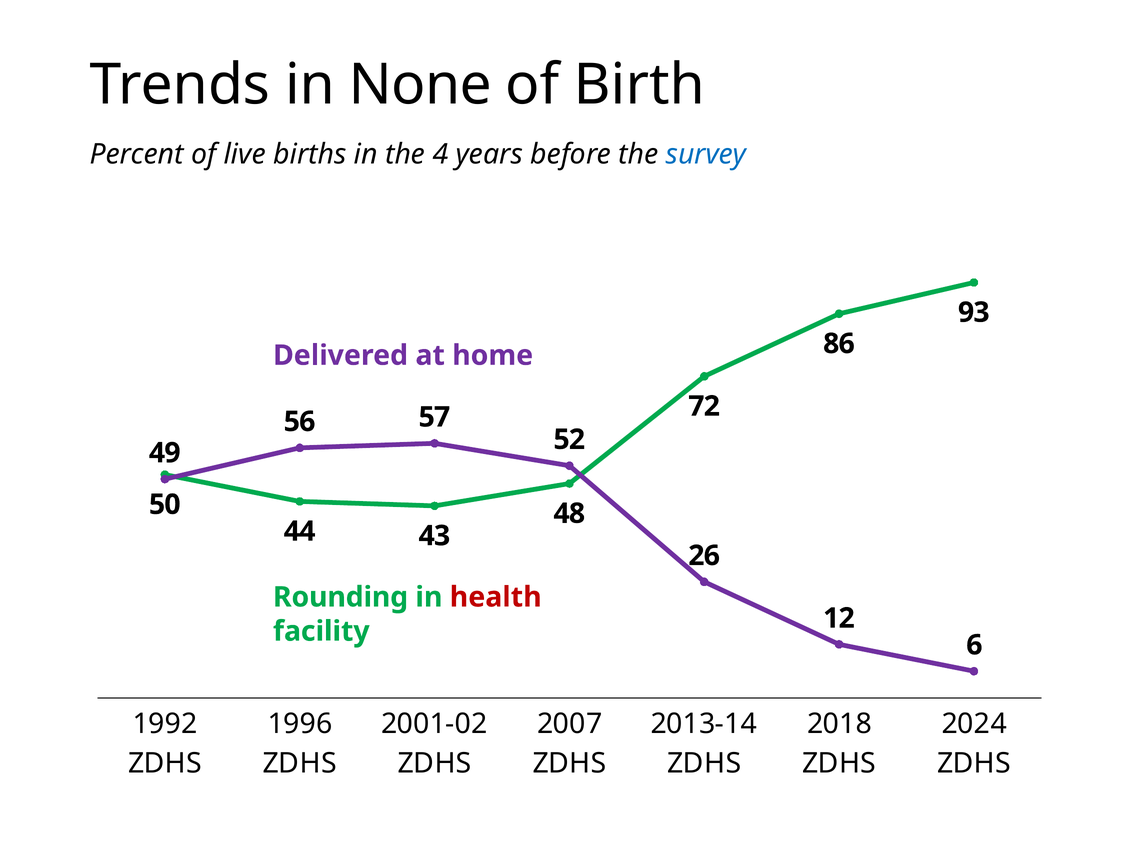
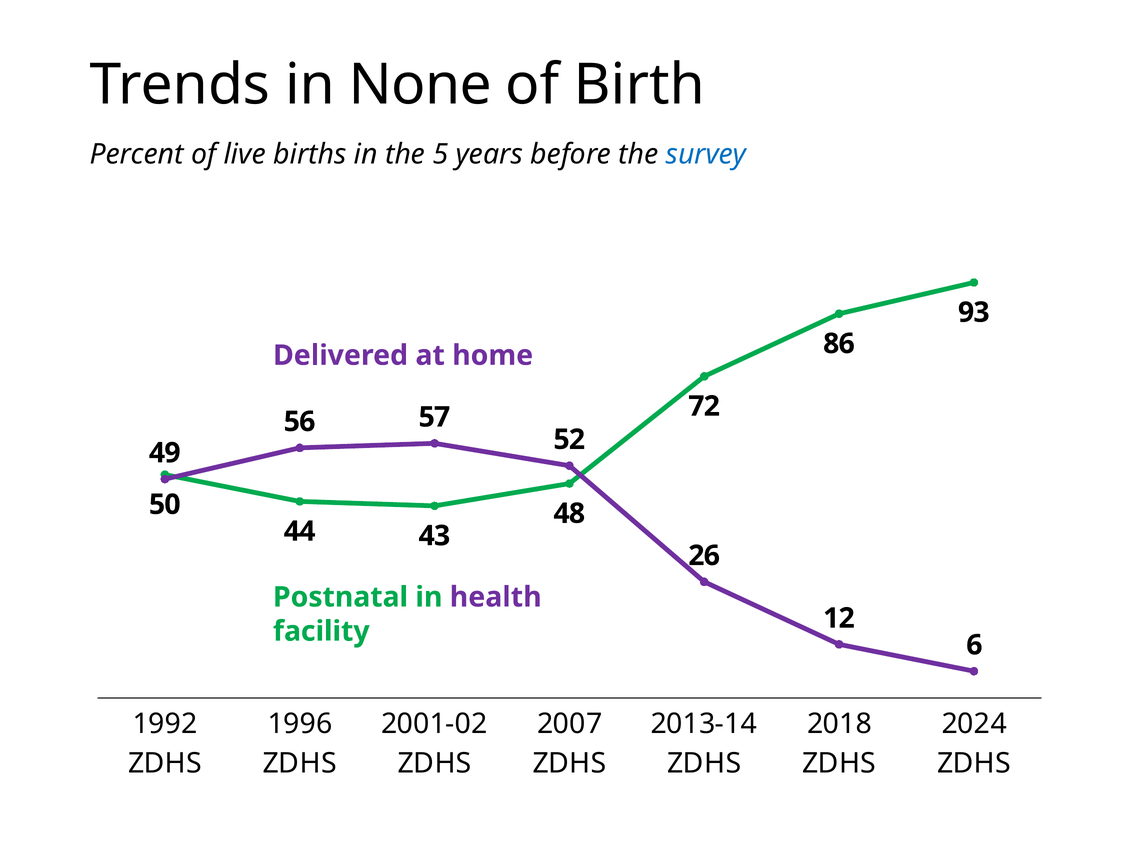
4: 4 -> 5 (440, 154)
Rounding: Rounding -> Postnatal (341, 597)
health colour: red -> purple (496, 597)
